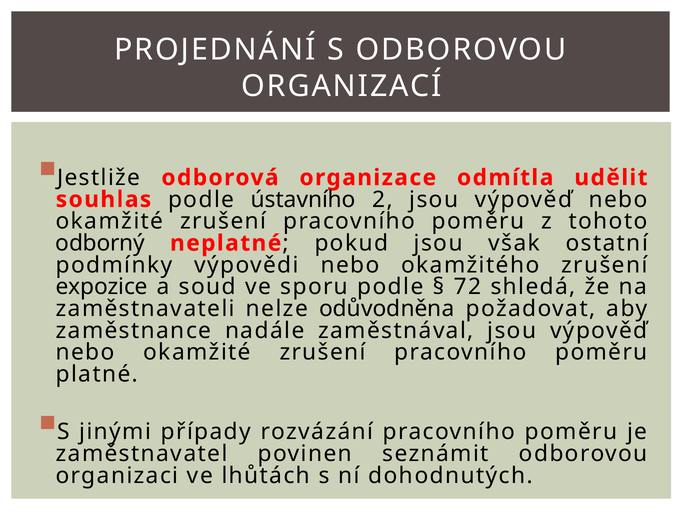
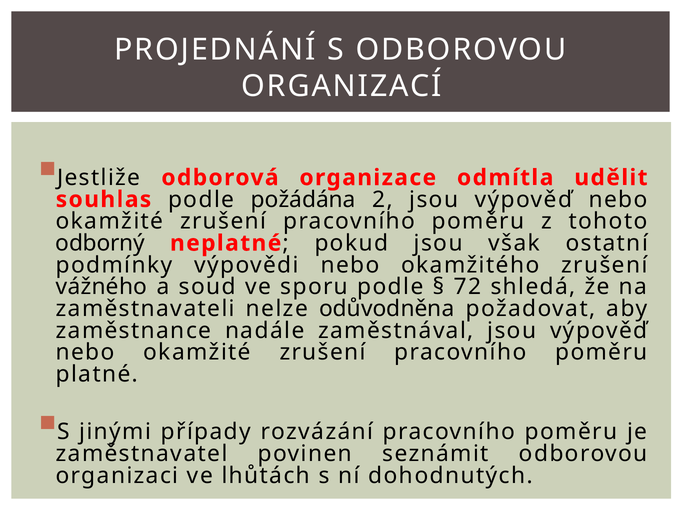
ústavního: ústavního -> požádána (303, 200)
expozice: expozice -> vážného (102, 287)
